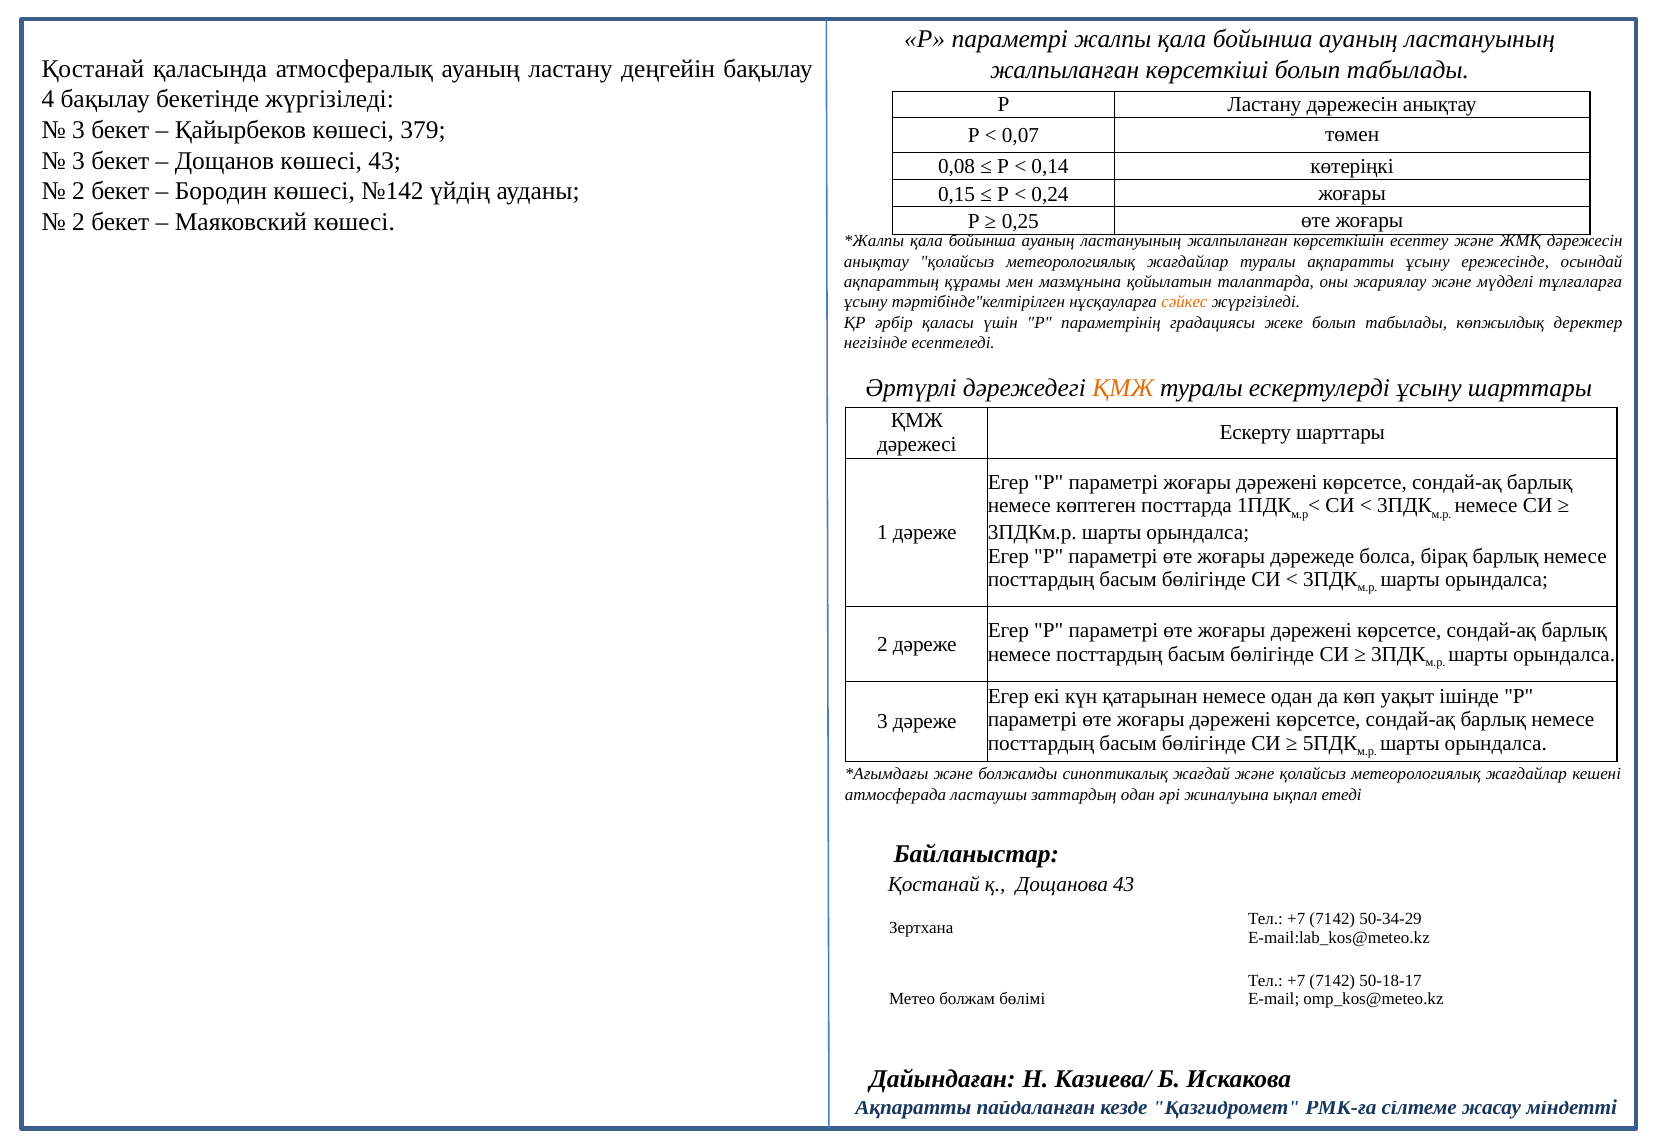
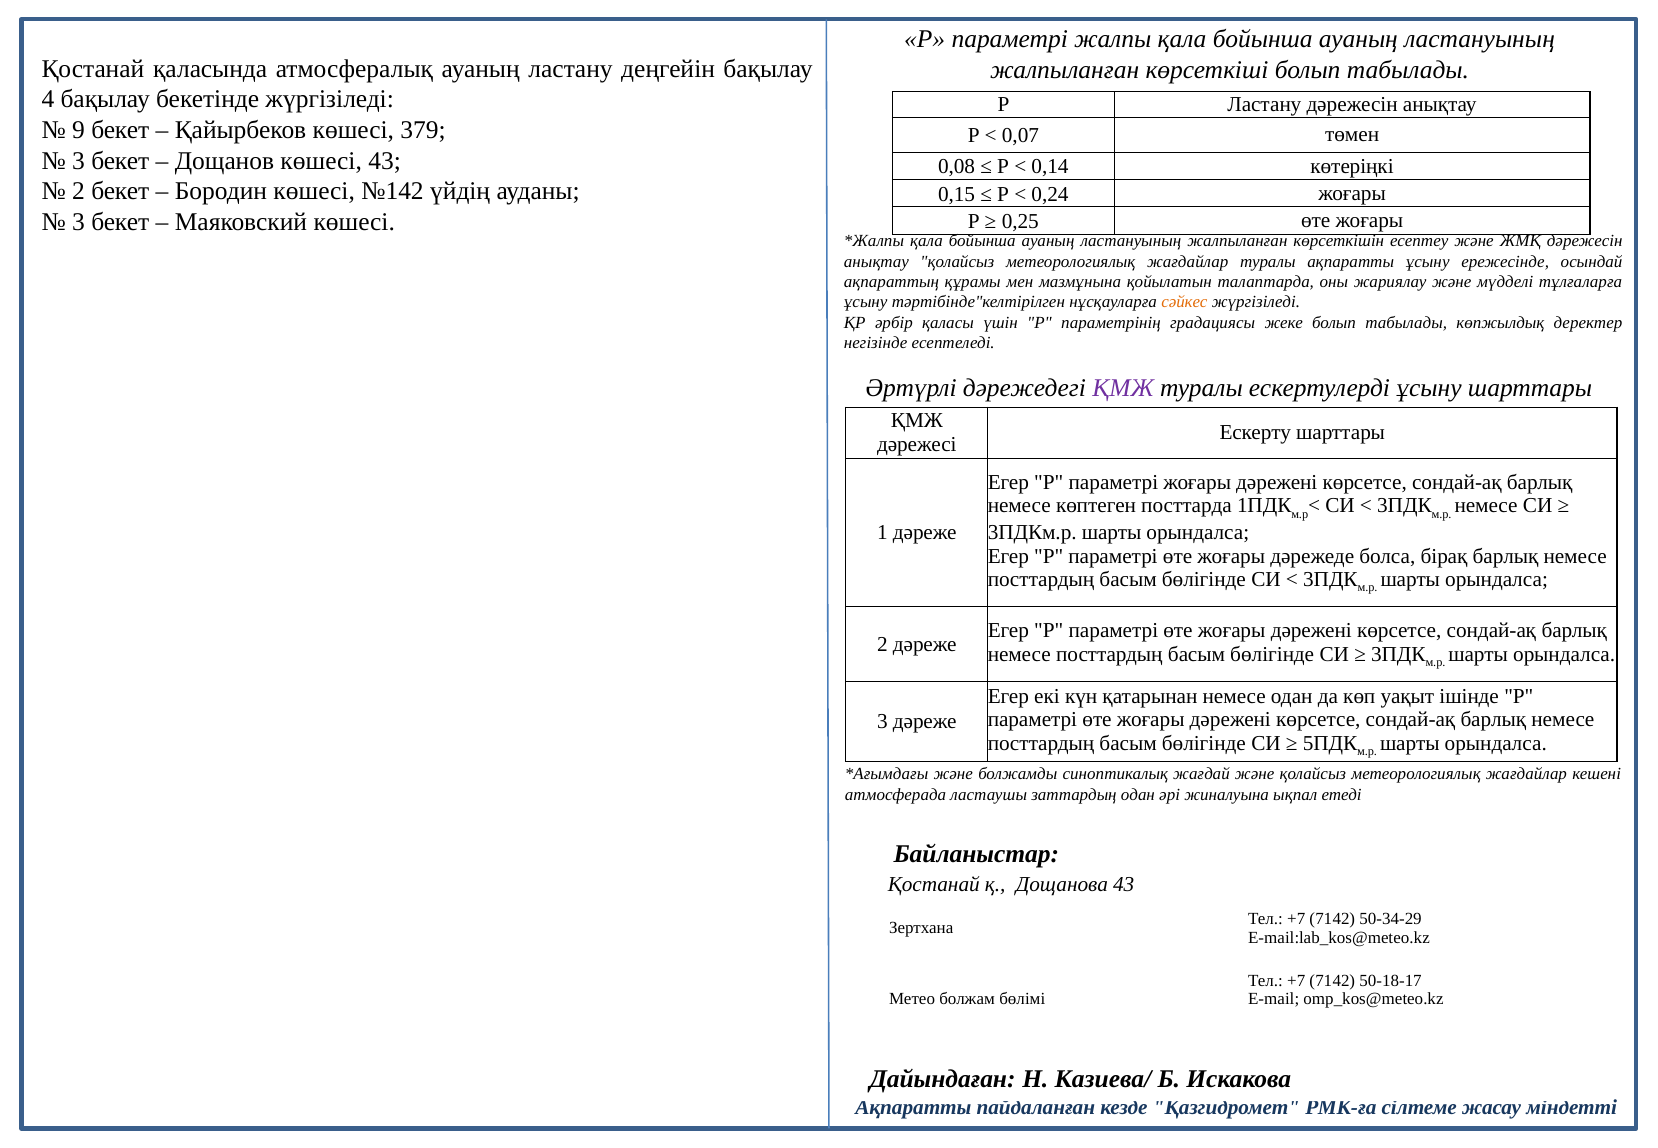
3: 3 -> 9 (79, 130)
2: 2 -> 3 (79, 222)
ҚМЖ colour: orange -> purple (1123, 388)
